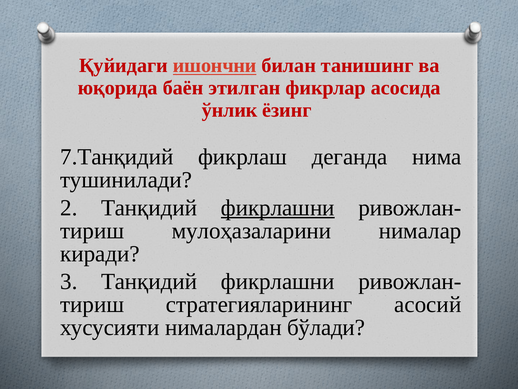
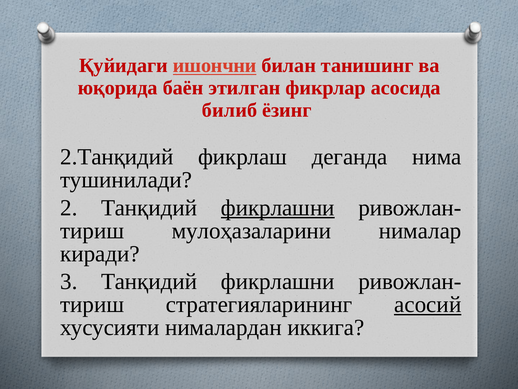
ўнлик: ўнлик -> билиб (230, 110)
7.Танқидий: 7.Танқидий -> 2.Танқидий (117, 157)
асосий underline: none -> present (428, 304)
бўлади: бўлади -> иккига (326, 327)
